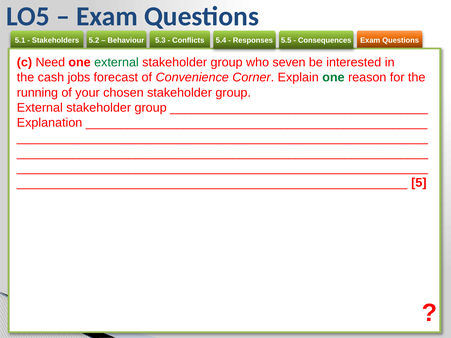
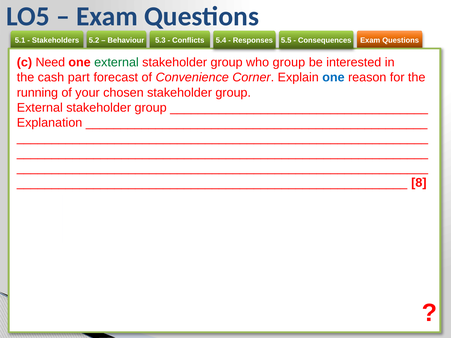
who seven: seven -> group (289, 63)
jobs: jobs -> part (79, 78)
one colour: green -> blue (333, 78)
5: 5 -> 8 (419, 183)
